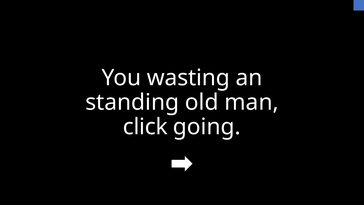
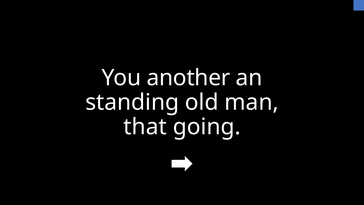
wasting: wasting -> another (188, 78)
click: click -> that (145, 127)
